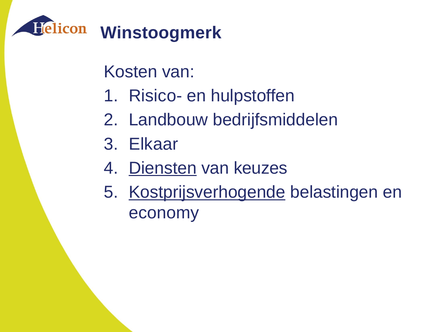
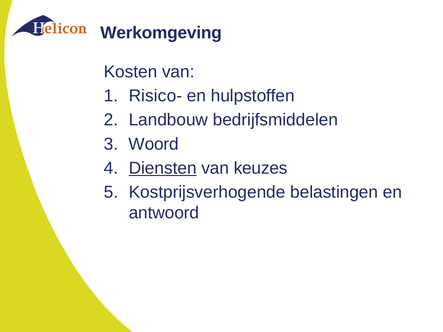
Winstoogmerk: Winstoogmerk -> Werkomgeving (161, 33)
Elkaar: Elkaar -> Woord (154, 144)
Kostprijsverhogende underline: present -> none (207, 192)
economy: economy -> antwoord (164, 213)
